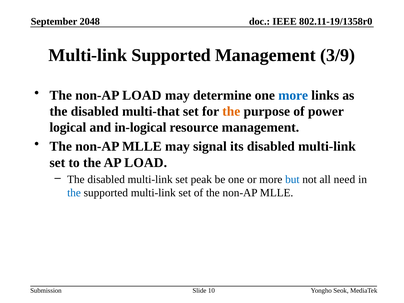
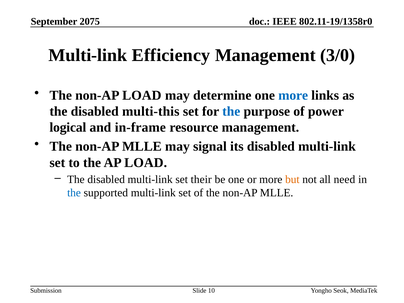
2048: 2048 -> 2075 (90, 22)
Multi-link Supported: Supported -> Efficiency (171, 55)
3/9: 3/9 -> 3/0 (338, 55)
multi-that: multi-that -> multi-this (151, 111)
the colour: orange -> blue (231, 111)
in-logical: in-logical -> in-frame (140, 128)
peak: peak -> their (201, 179)
but colour: blue -> orange (292, 179)
